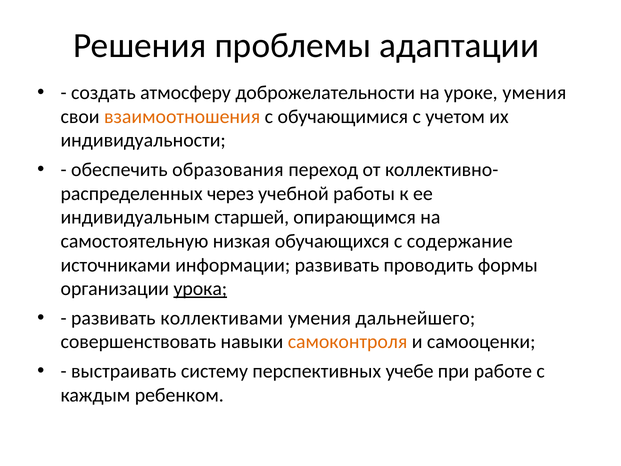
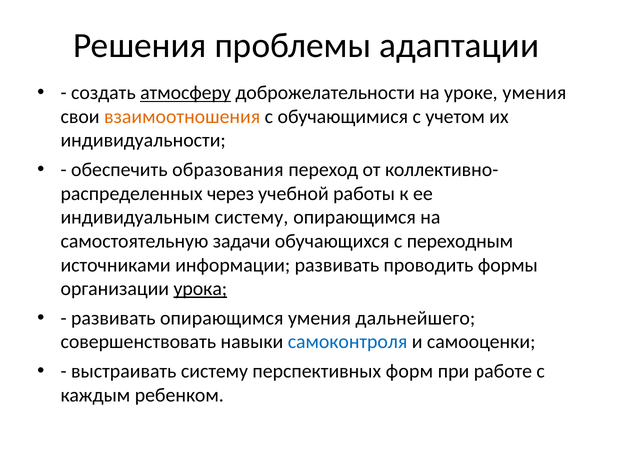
атмосферу underline: none -> present (186, 93)
индивидуальным старшей: старшей -> систему (252, 217)
низкая: низкая -> задачи (242, 241)
содержание: содержание -> переходным (460, 241)
развивать коллективами: коллективами -> опирающимся (222, 318)
самоконтроля colour: orange -> blue (348, 342)
учебе: учебе -> форм (409, 371)
